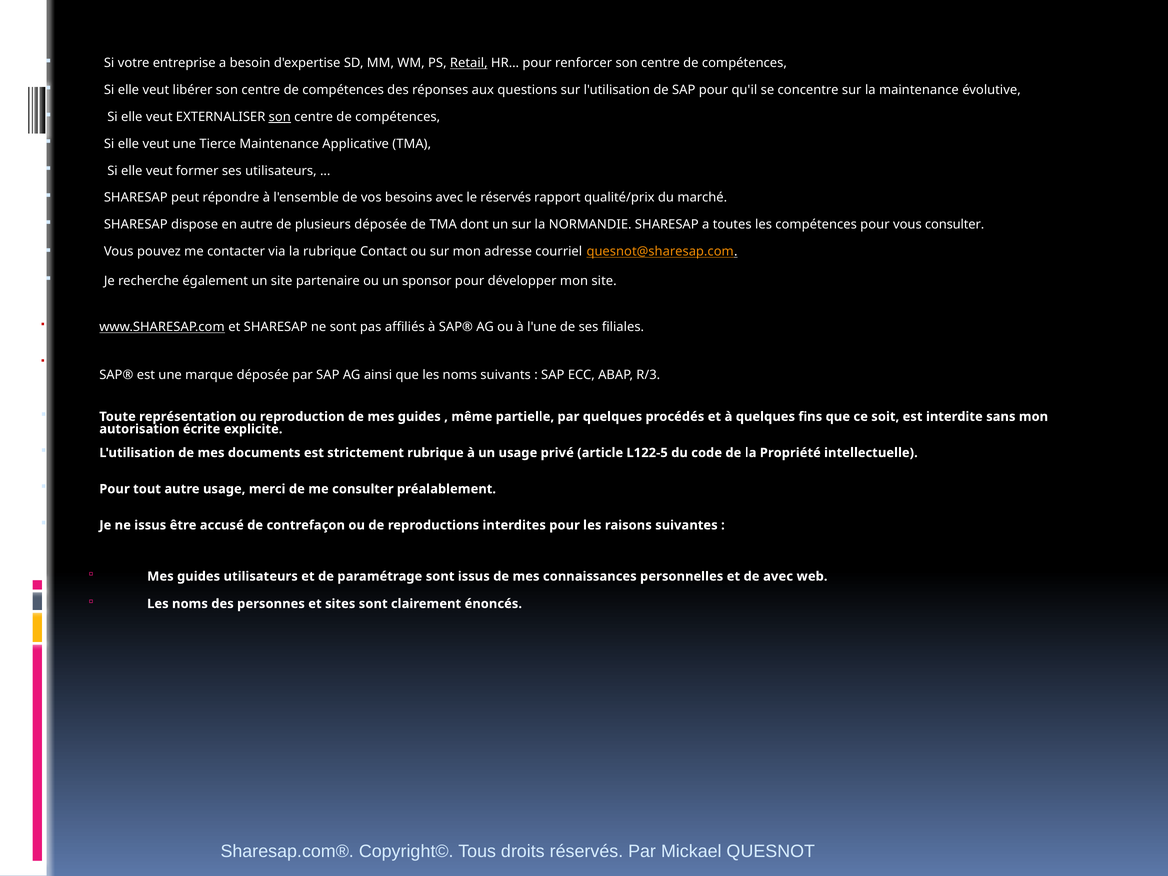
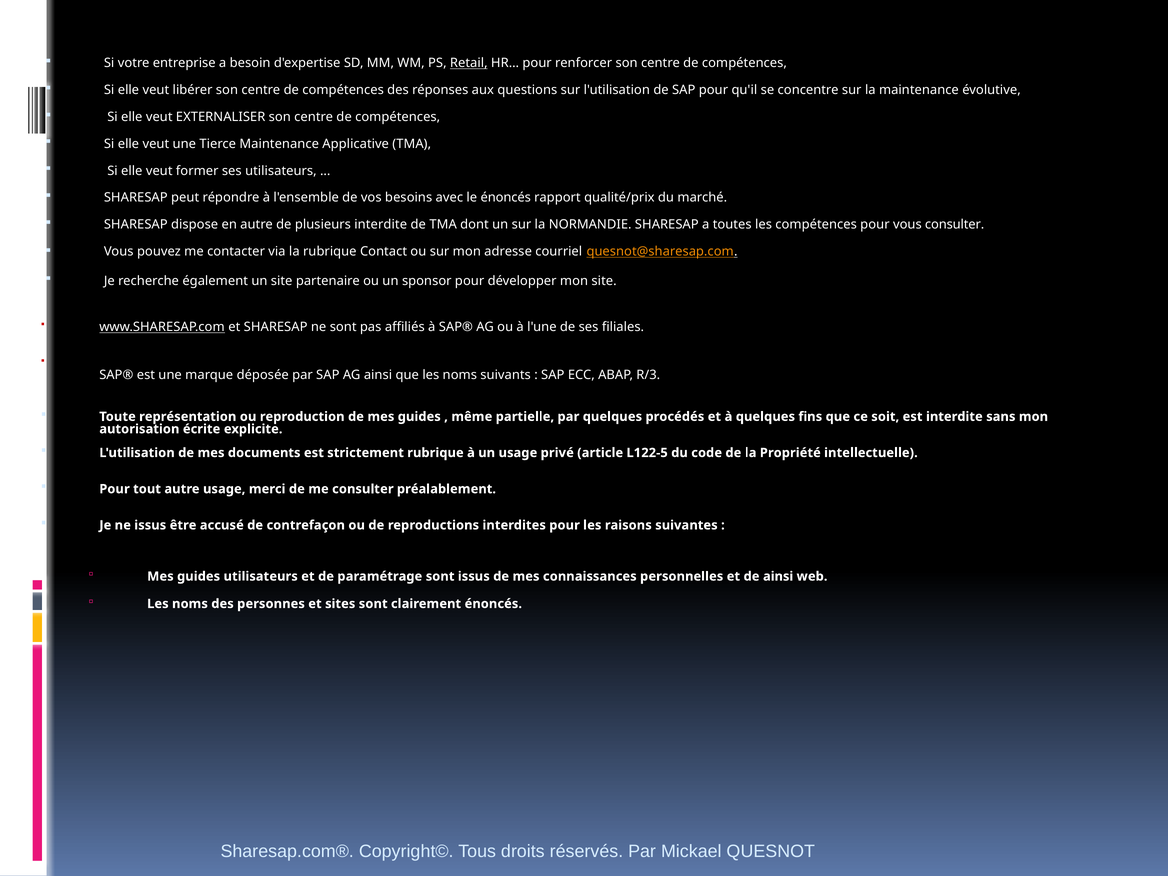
son underline: present -> none (280, 117)
le réservés: réservés -> énoncés (506, 198)
plusieurs déposée: déposée -> interdite (381, 225)
de avec: avec -> ainsi (778, 576)
